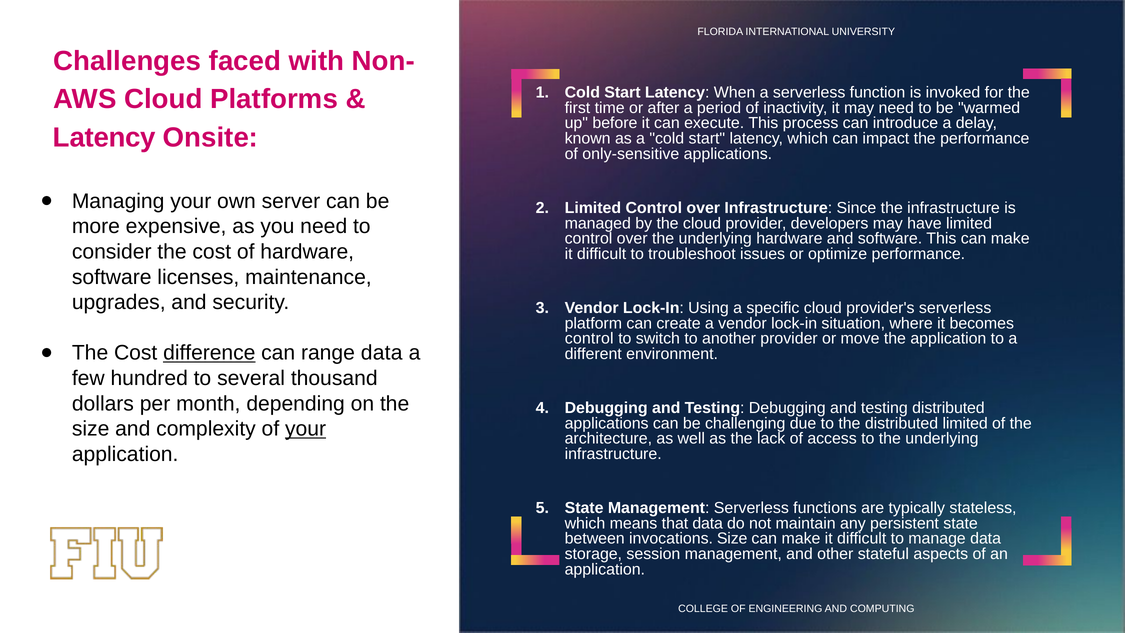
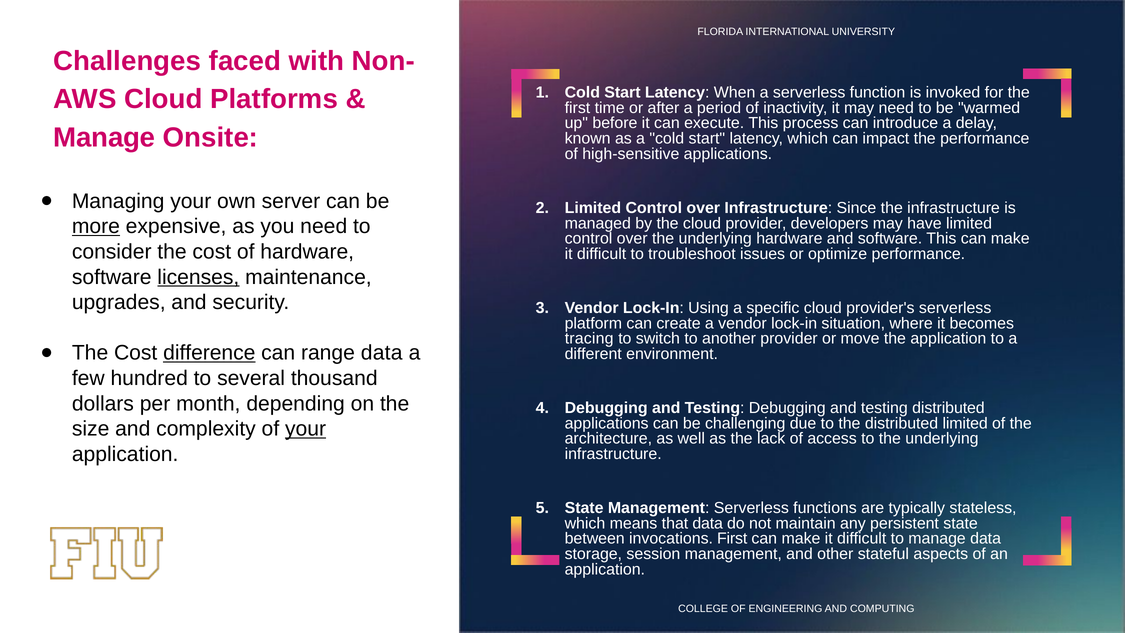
Latency: Latency -> Manage (104, 137)
only-sensitive: only-sensitive -> high-sensitive (631, 154)
more underline: none -> present (96, 226)
licenses underline: none -> present (198, 277)
control: control -> tracing (589, 338)
invocations Size: Size -> First (732, 538)
